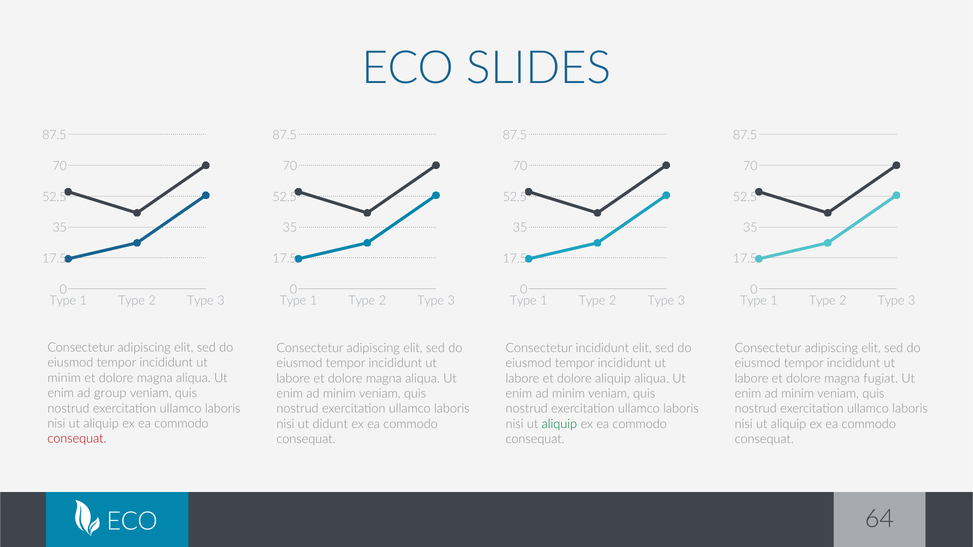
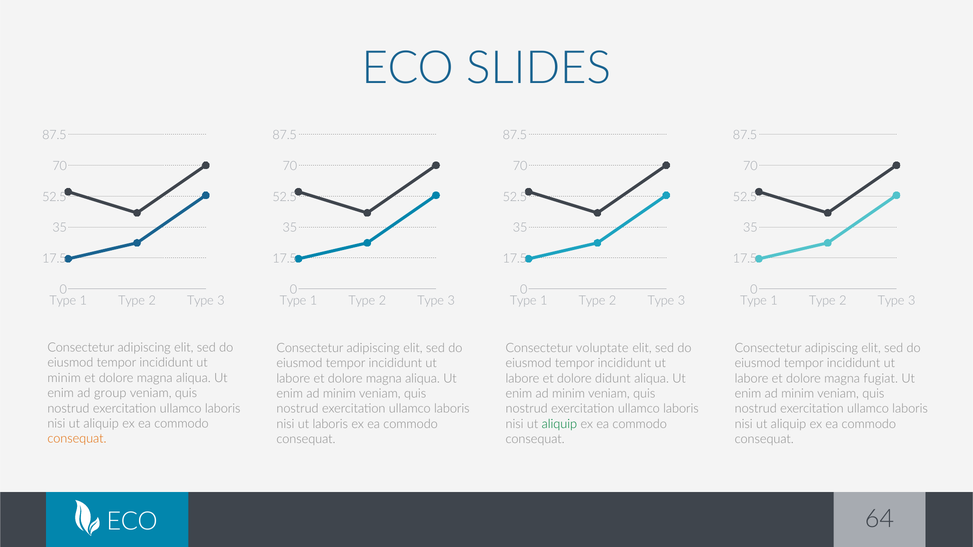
Consectetur incididunt: incididunt -> voluptate (602, 348)
dolore aliquip: aliquip -> didunt (613, 379)
ut didunt: didunt -> laboris (330, 424)
consequat colour: red -> orange (77, 439)
